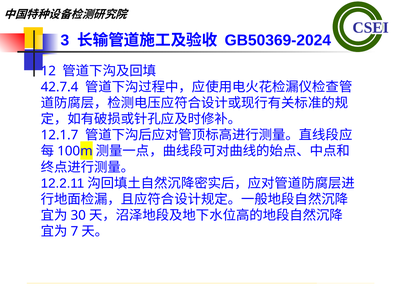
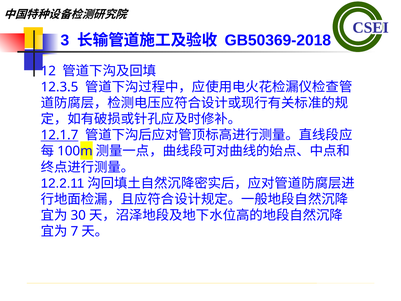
GB50369-2024: GB50369-2024 -> GB50369-2018 (278, 40)
42.7.4: 42.7.4 -> 12.3.5 (60, 87)
12.1.7 underline: none -> present (60, 135)
